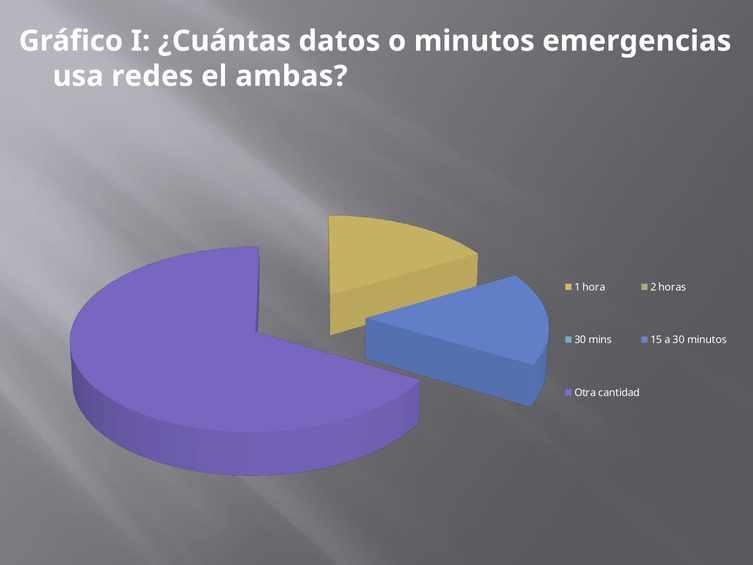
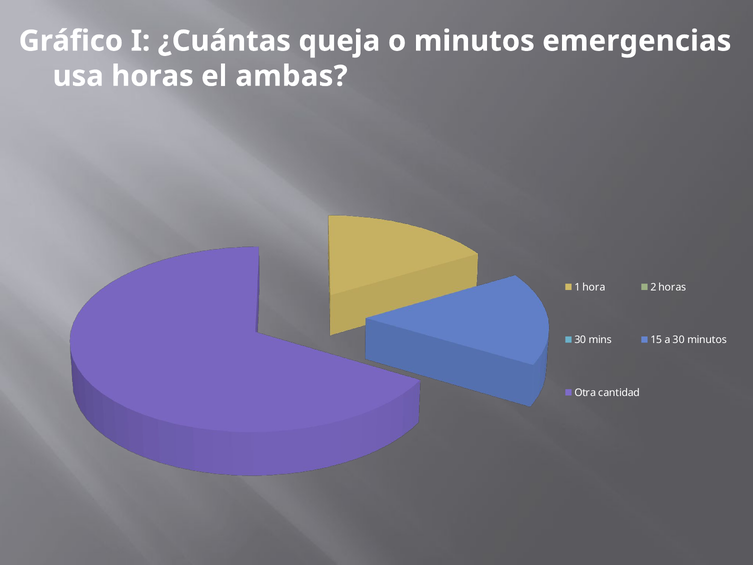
datos: datos -> queja (339, 41)
usa redes: redes -> horas (152, 76)
